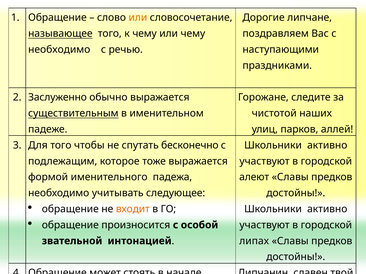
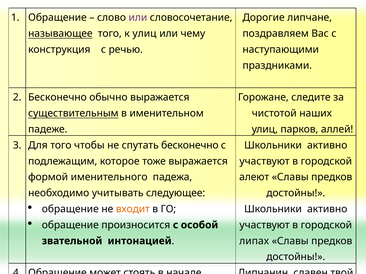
или colour: orange -> purple (138, 18)
к чему: чему -> улиц (144, 34)
необходимо: необходимо -> конструкция (59, 50)
2 Заслуженно: Заслуженно -> Бесконечно (57, 98)
